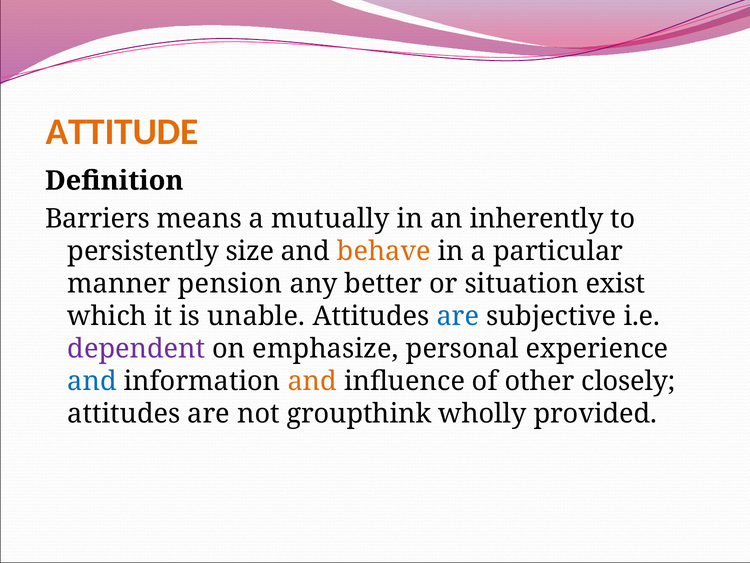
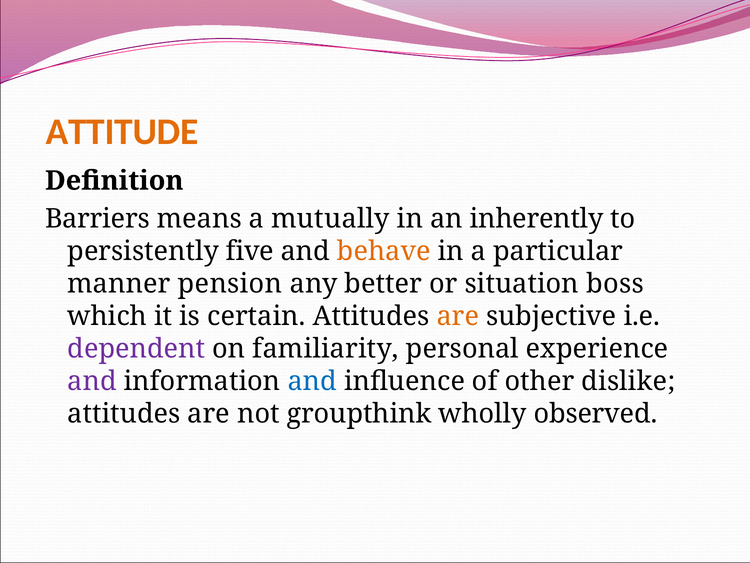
size: size -> five (250, 251)
exist: exist -> boss (615, 283)
unable: unable -> certain (256, 316)
are colour: blue -> orange (458, 316)
emphasize: emphasize -> familiarity (326, 348)
and colour: blue -> purple (92, 381)
and colour: orange -> blue (312, 381)
closely: closely -> dislike (628, 381)
provided: provided -> observed (595, 413)
